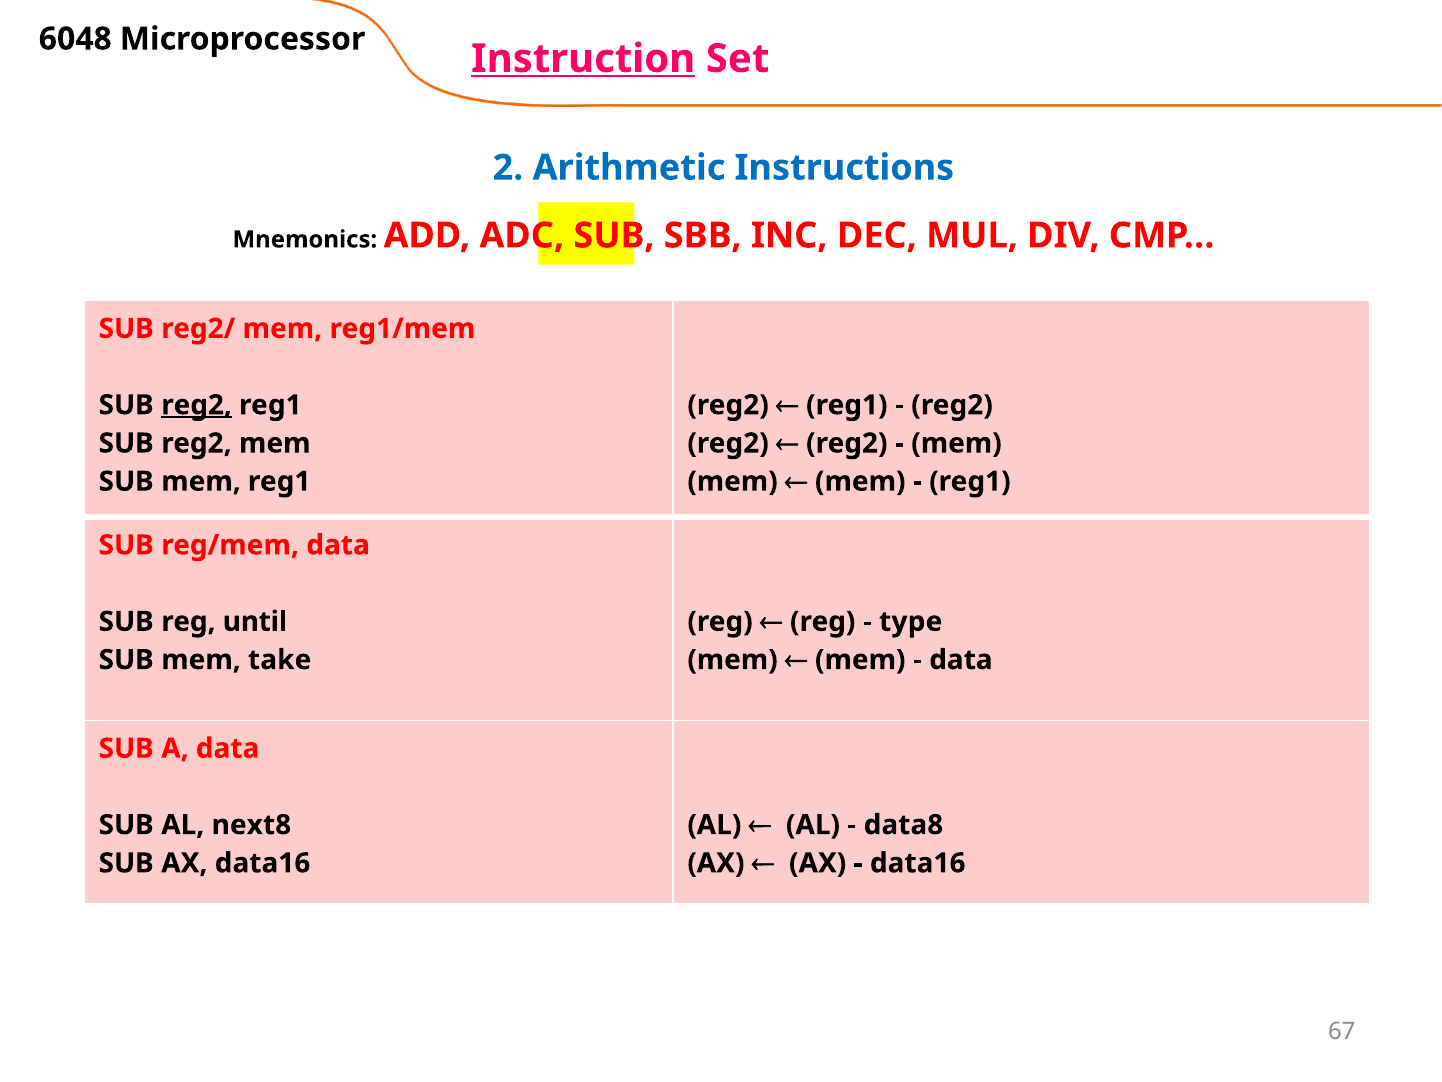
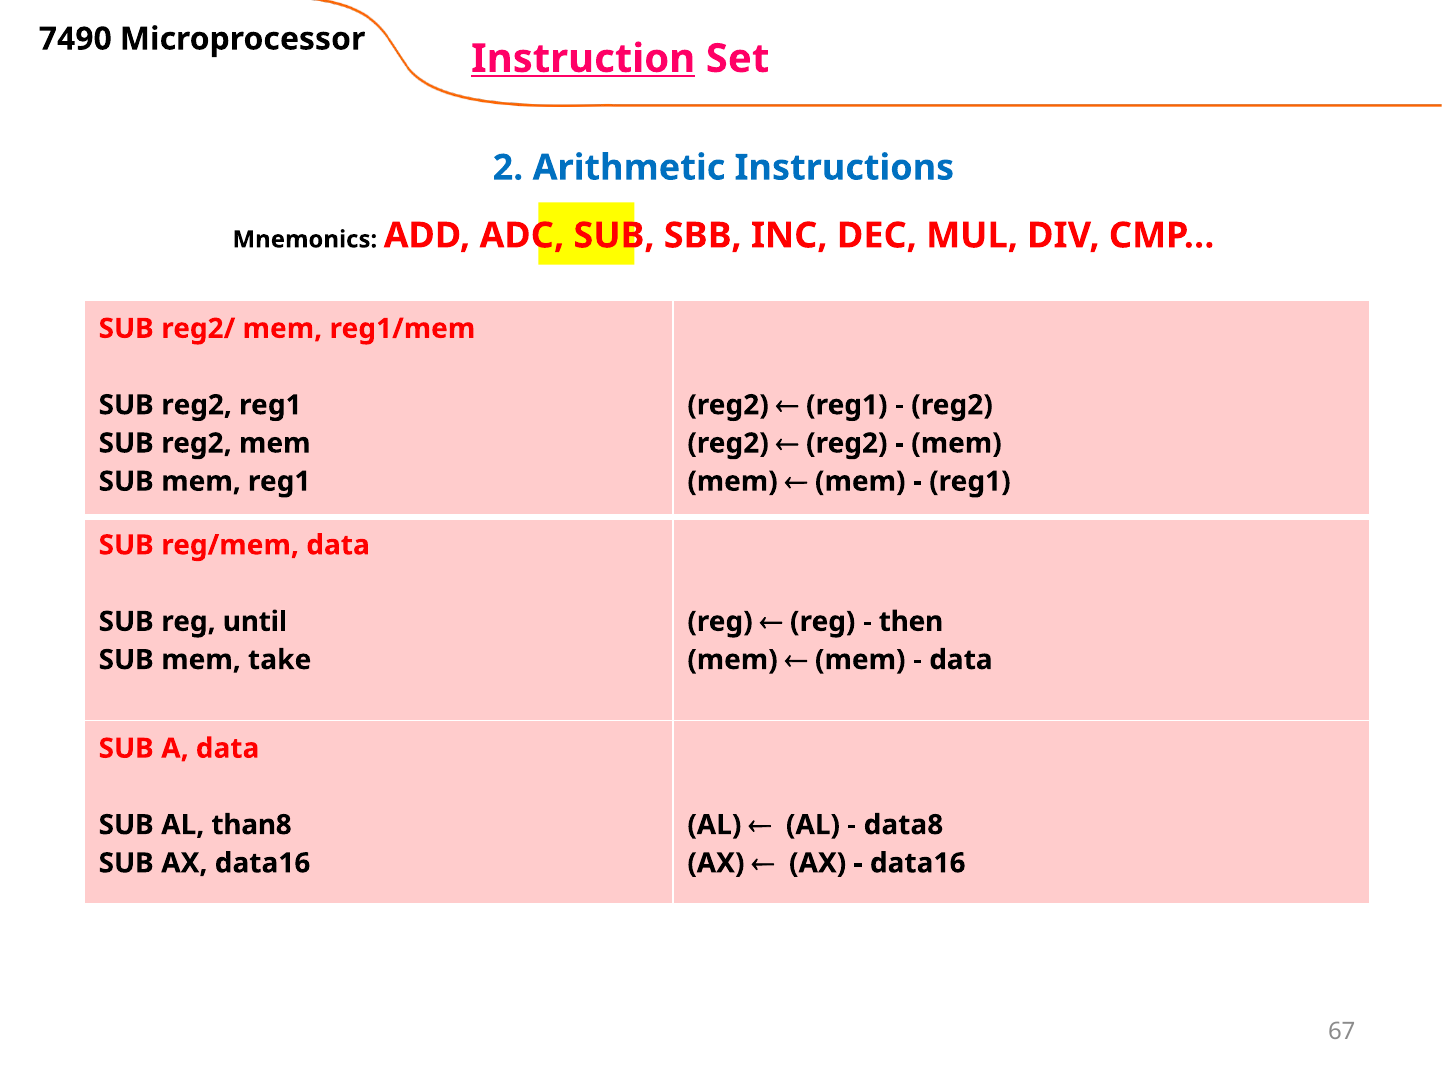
6048: 6048 -> 7490 (75, 39)
reg2 underline: present -> none (197, 405)
type: type -> then (911, 621)
next8: next8 -> than8 (252, 825)
